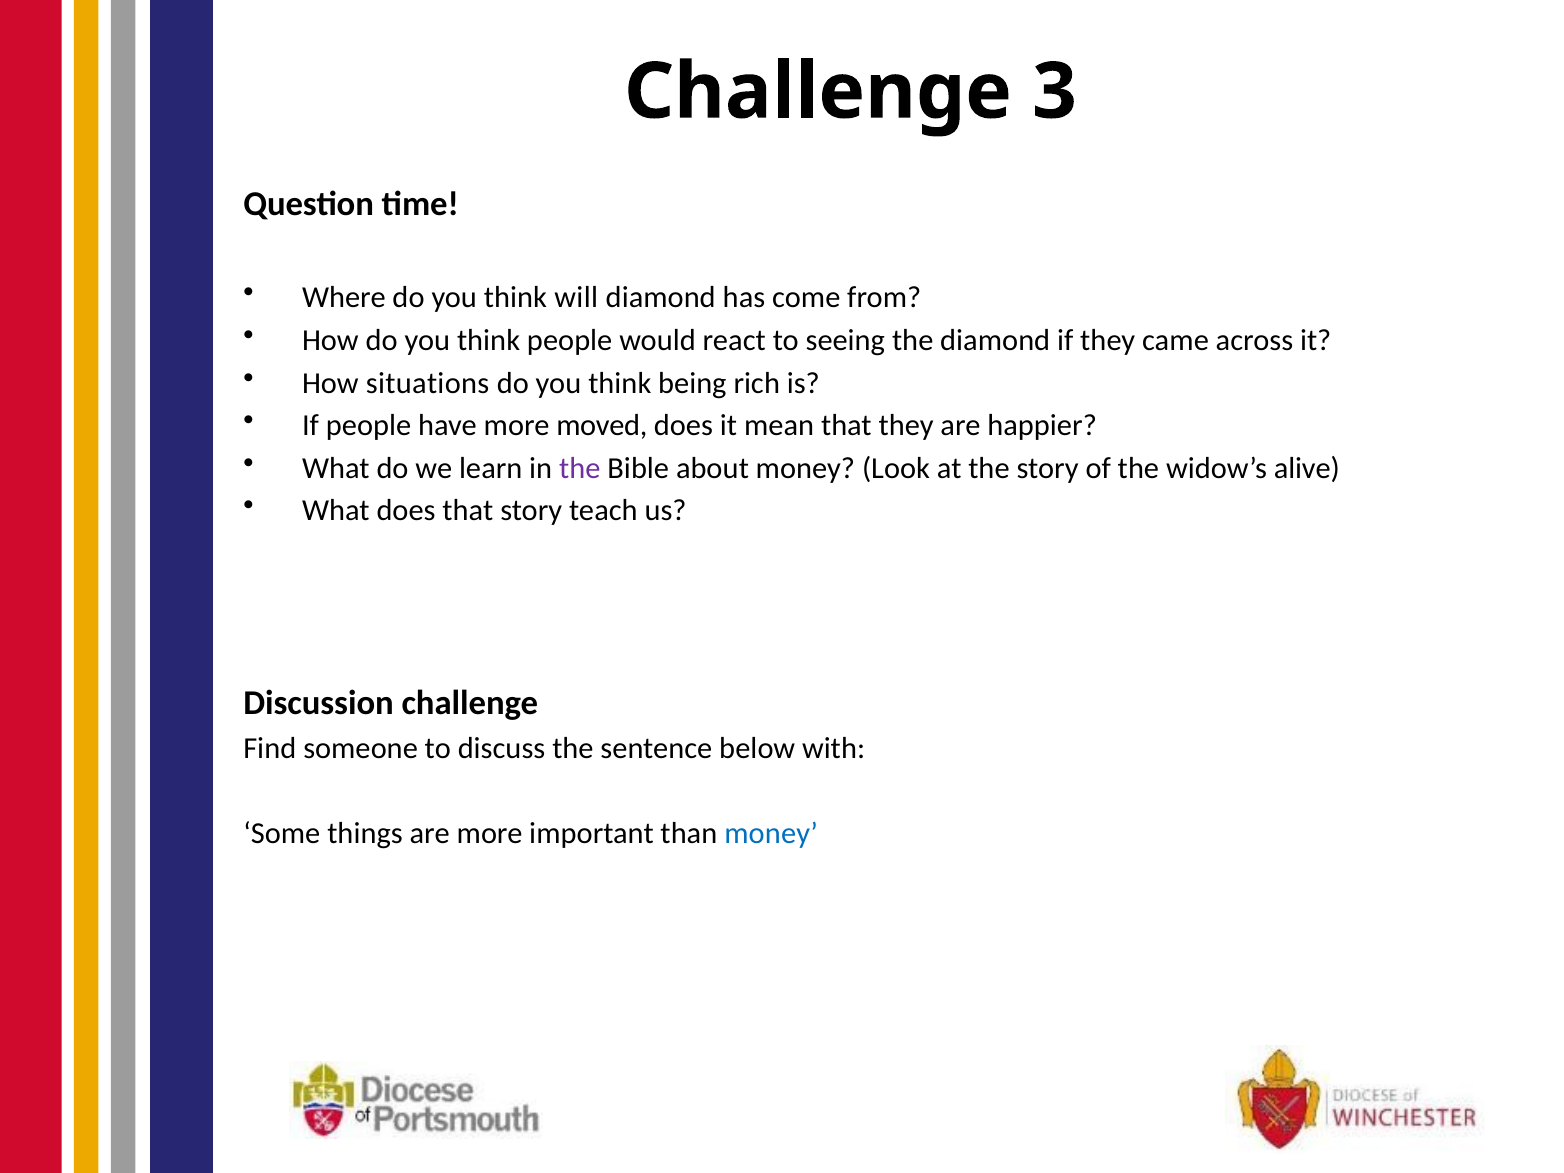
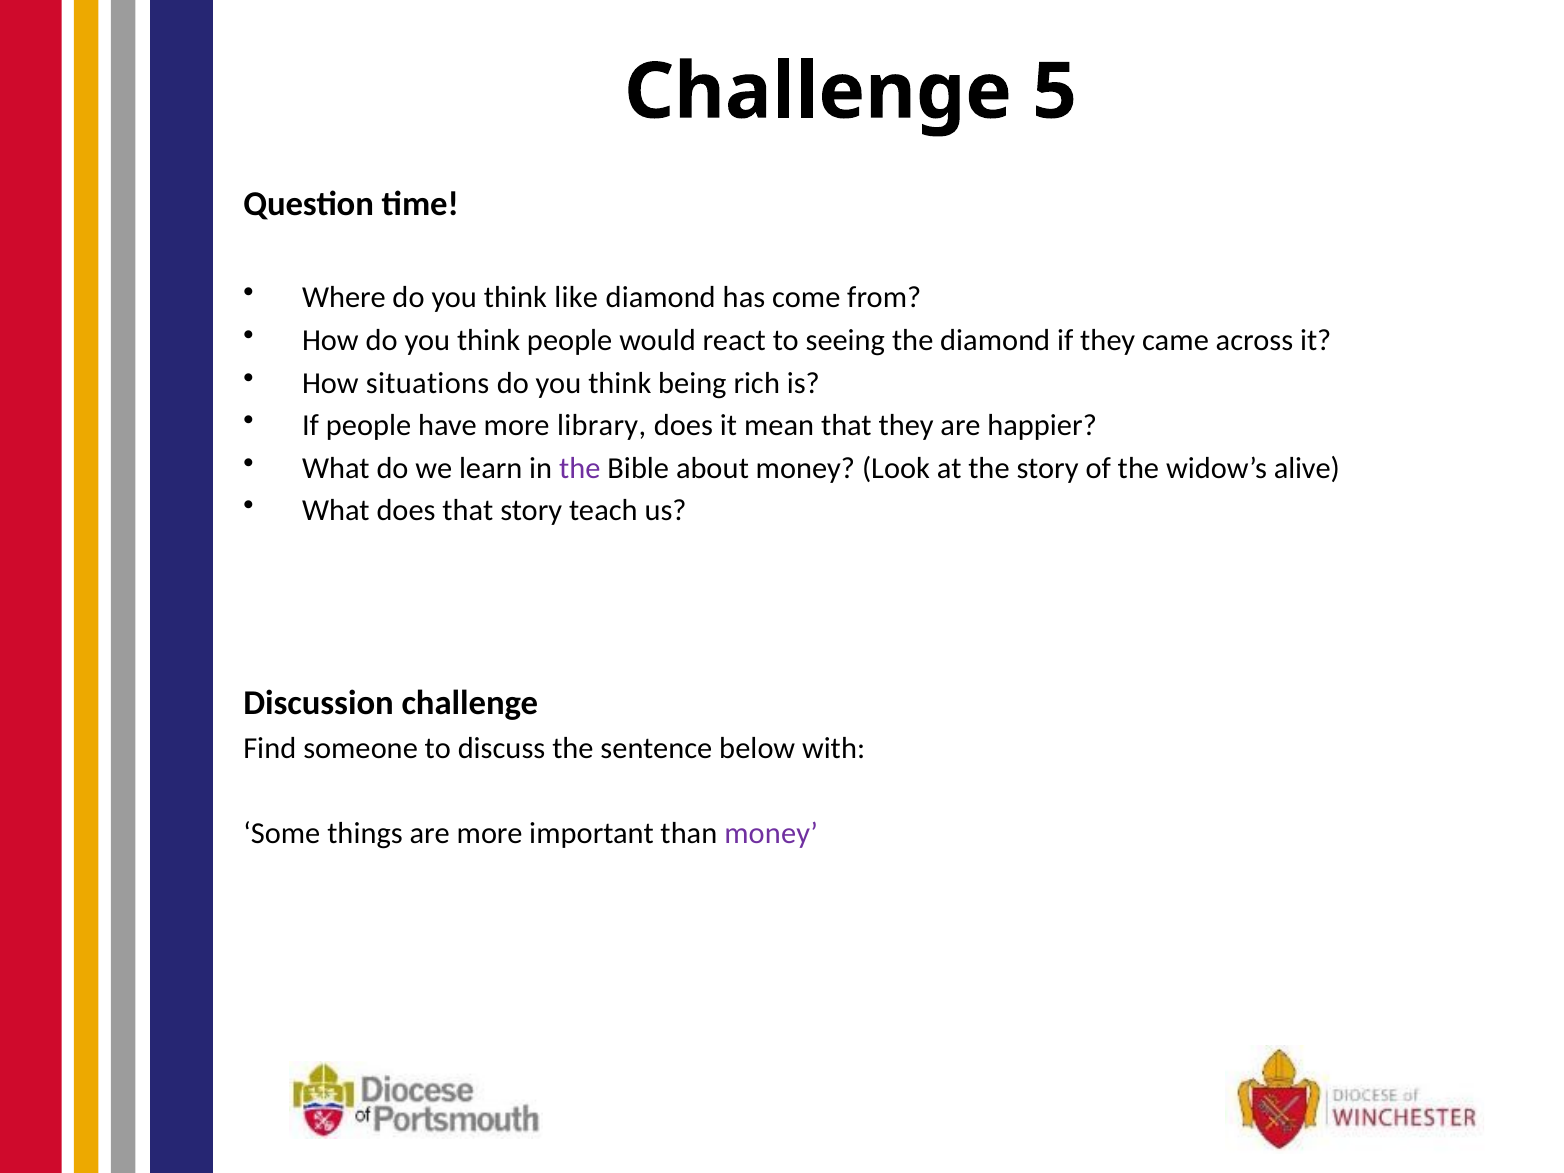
3: 3 -> 5 (1055, 92)
will: will -> like (576, 298)
moved: moved -> library (602, 426)
money colour: blue -> purple (771, 833)
